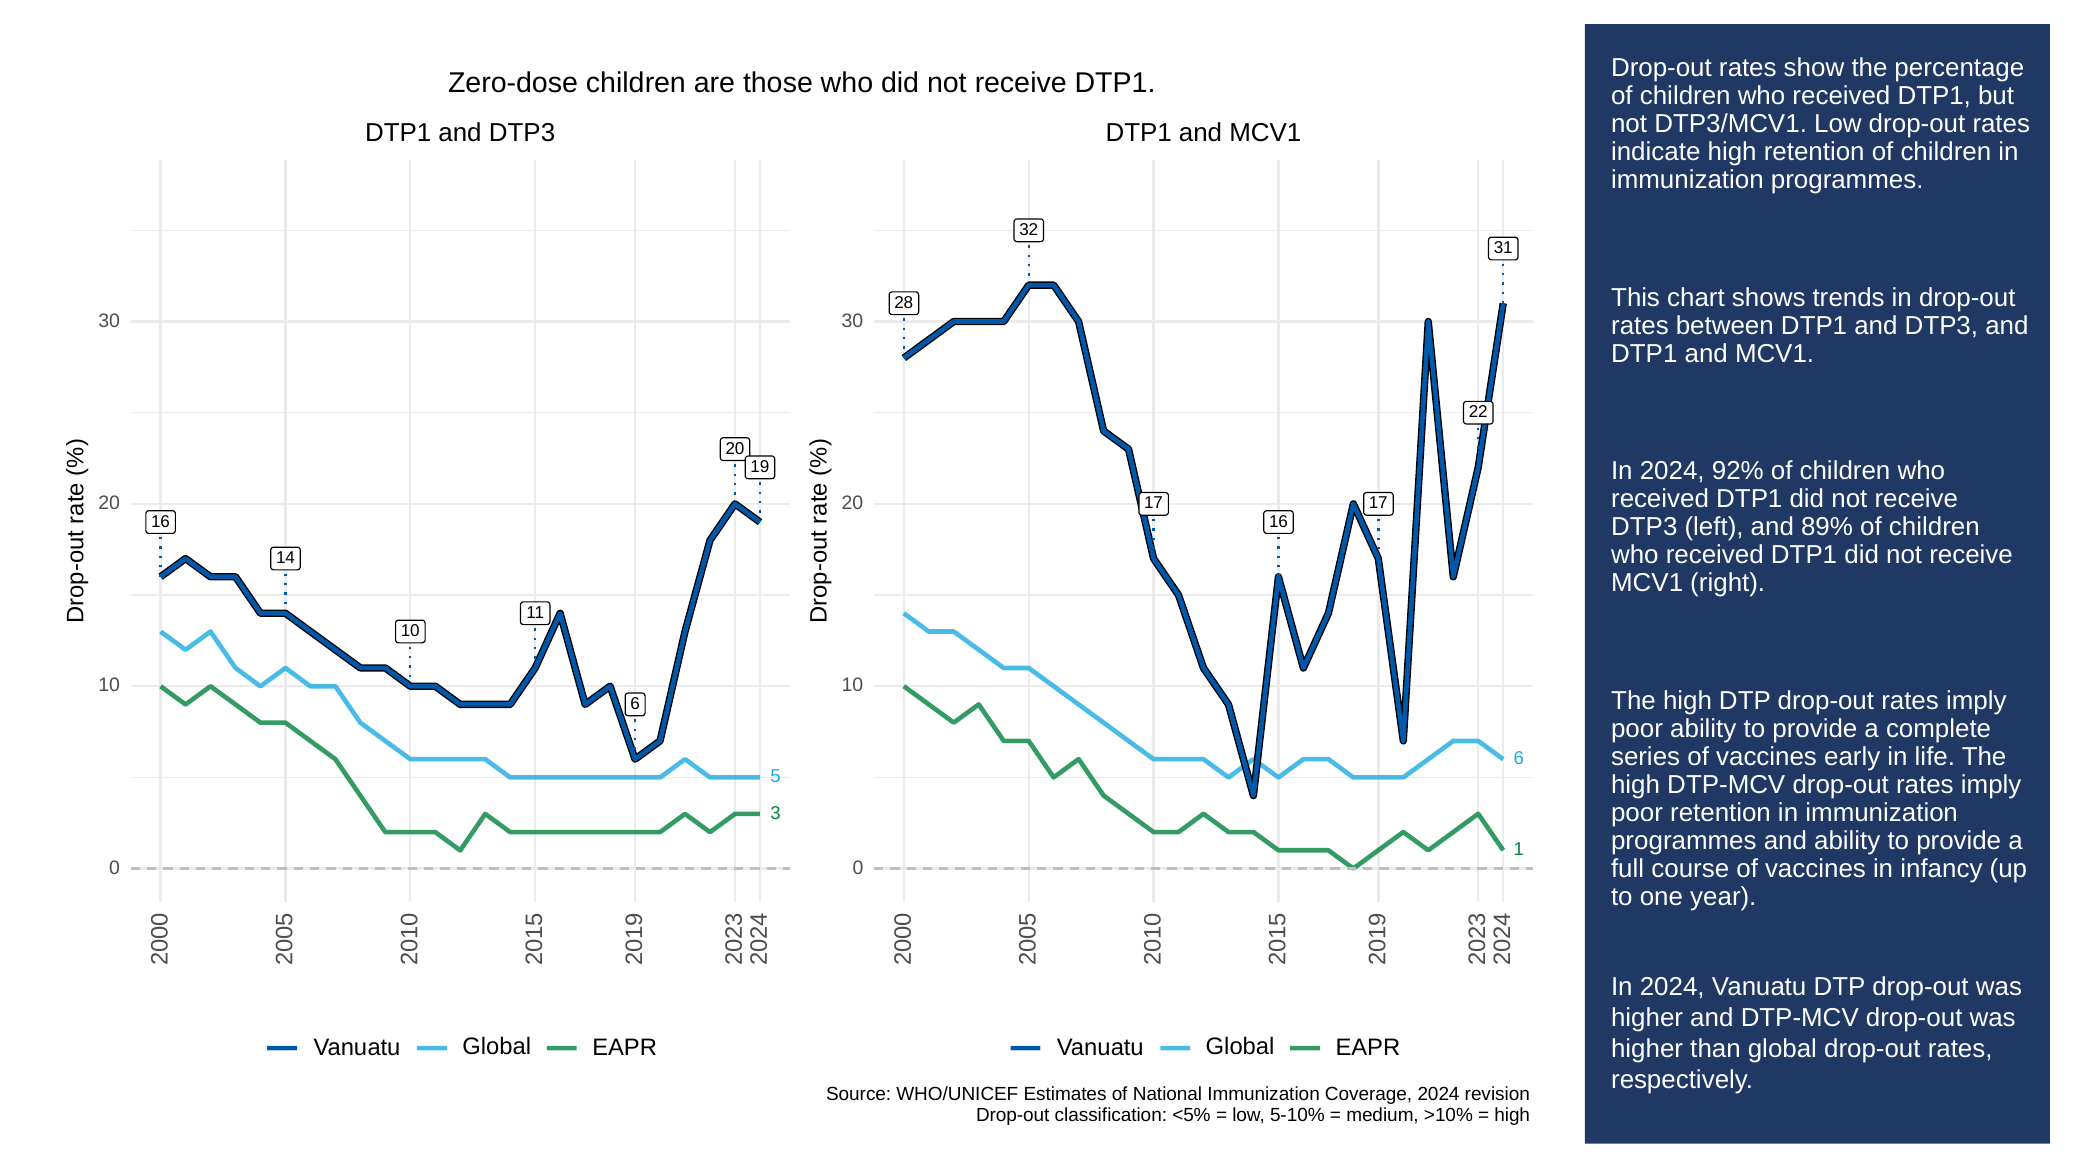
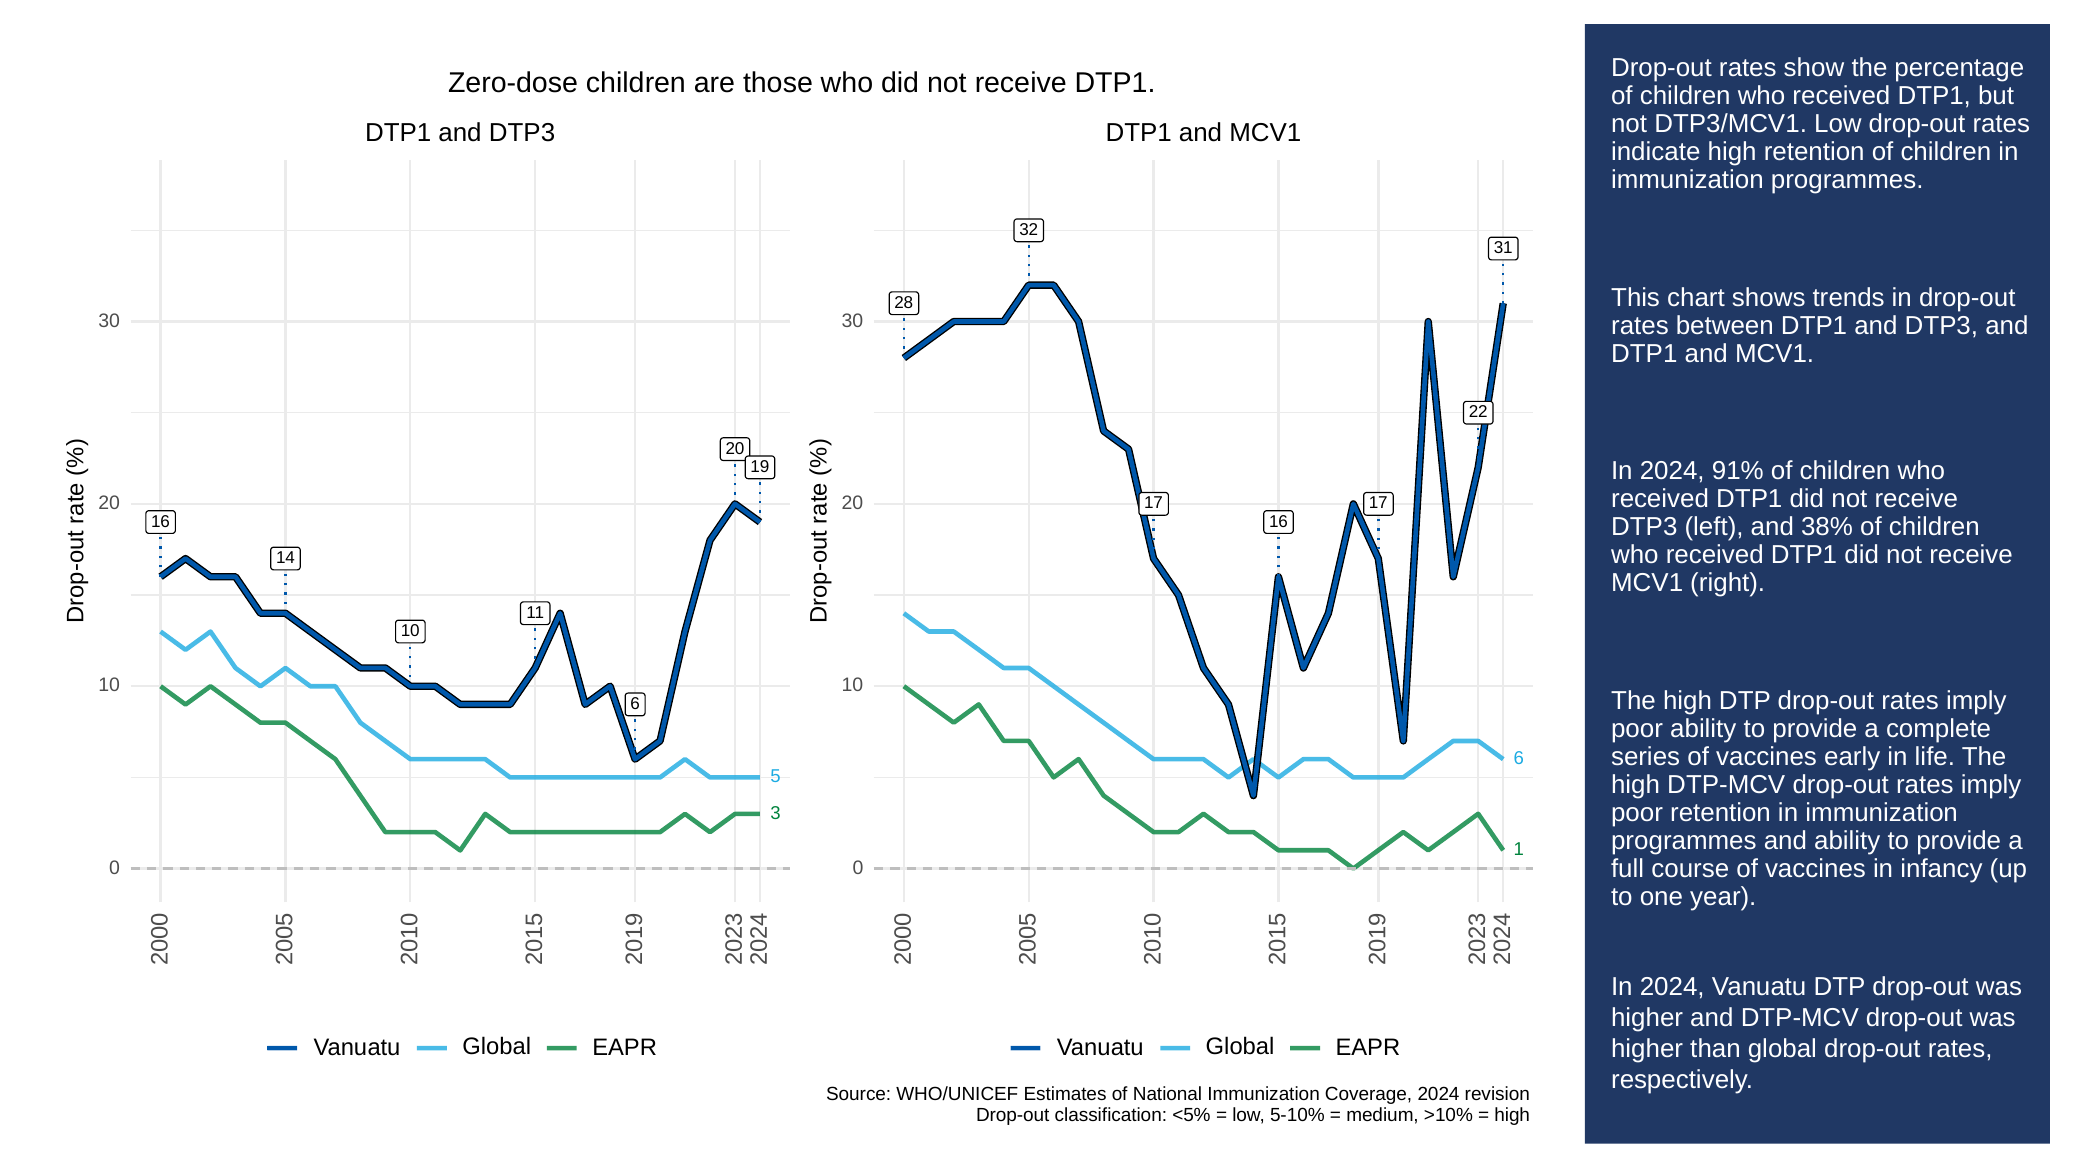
92%: 92% -> 91% (1738, 471)
89%: 89% -> 38% (1827, 527)
